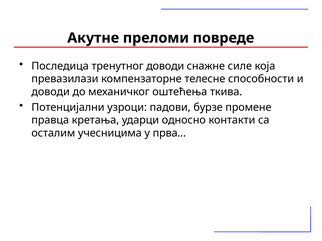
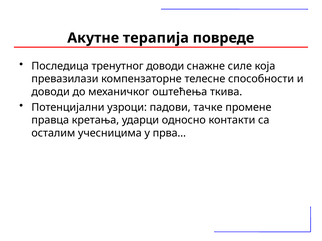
преломи: преломи -> терапија (156, 38)
бурзе: бурзе -> тачке (208, 107)
